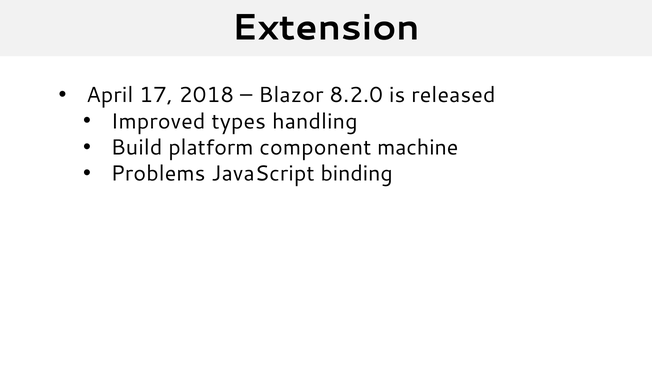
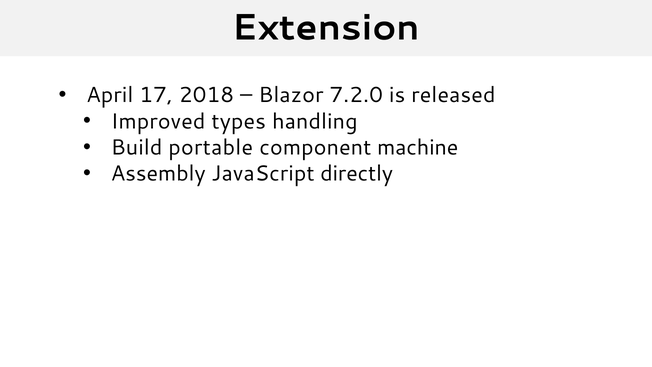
8.2.0: 8.2.0 -> 7.2.0 (356, 95)
platform: platform -> portable (211, 147)
Problems: Problems -> Assembly (158, 173)
binding: binding -> directly (357, 173)
